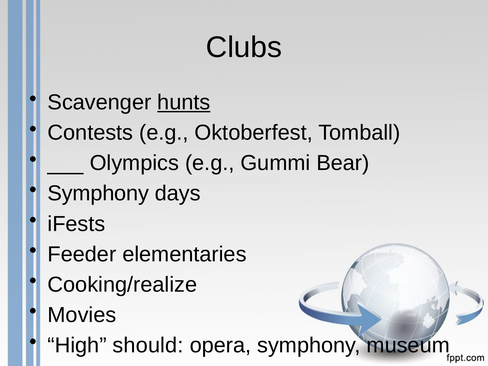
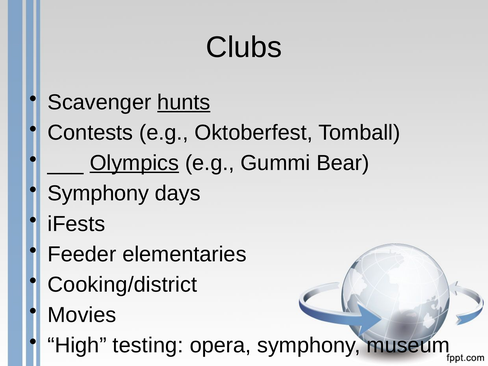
Olympics underline: none -> present (134, 163)
Cooking/realize: Cooking/realize -> Cooking/district (122, 285)
should: should -> testing (148, 345)
